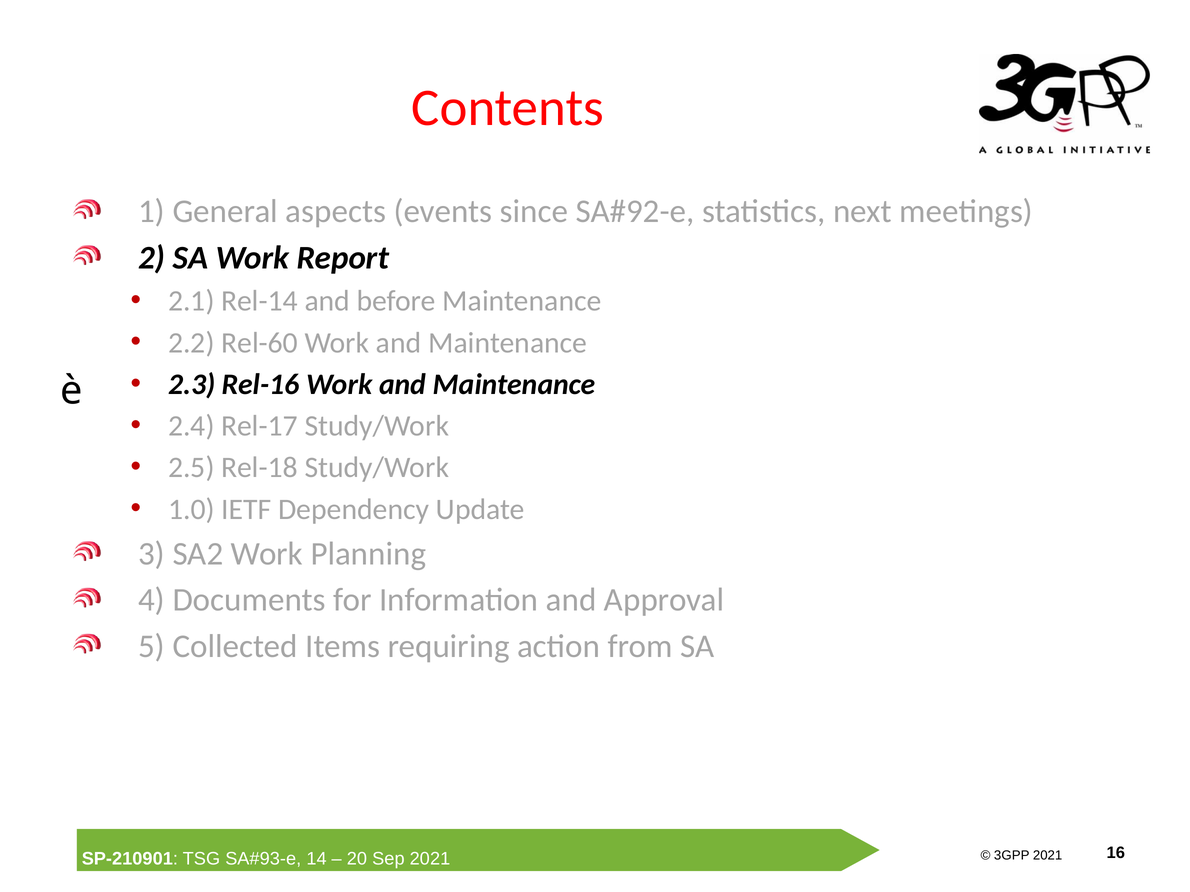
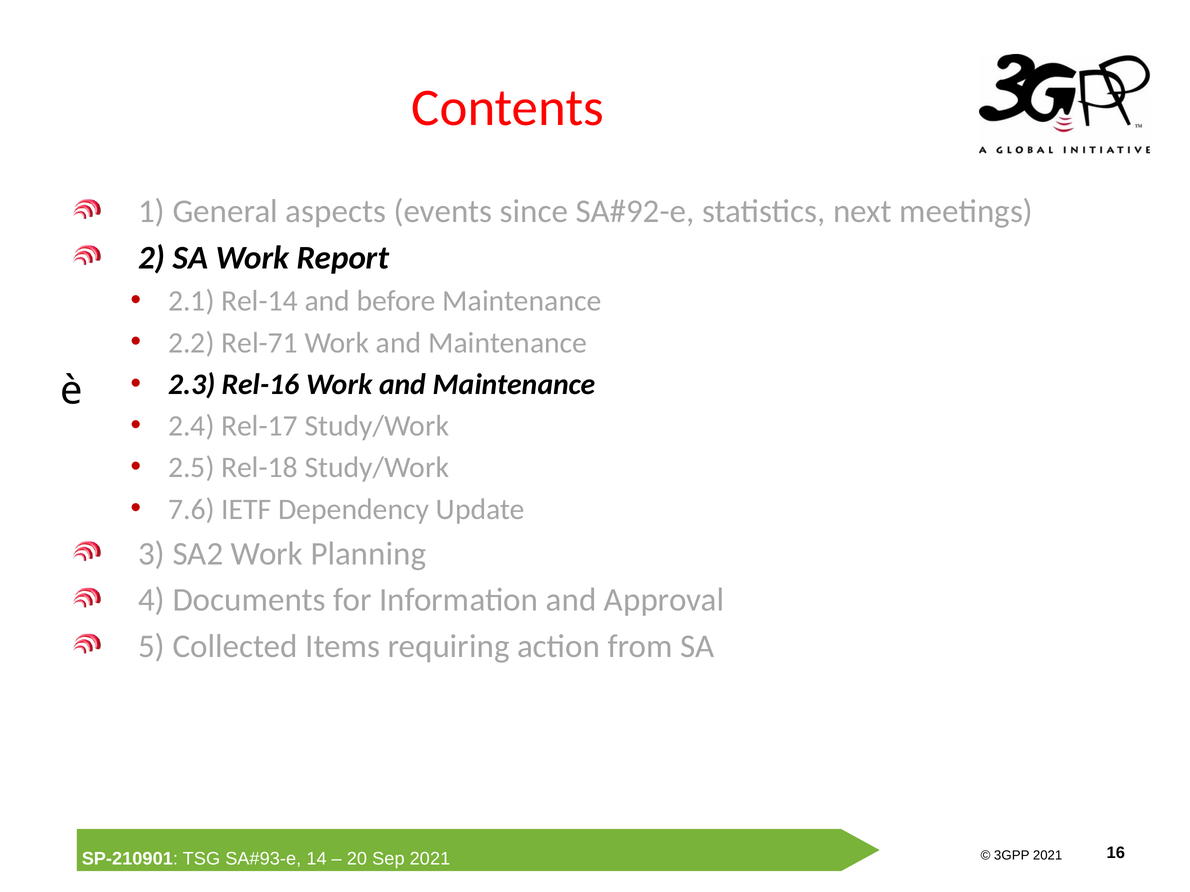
Rel-60: Rel-60 -> Rel-71 (260, 343)
1.0: 1.0 -> 7.6 (191, 510)
